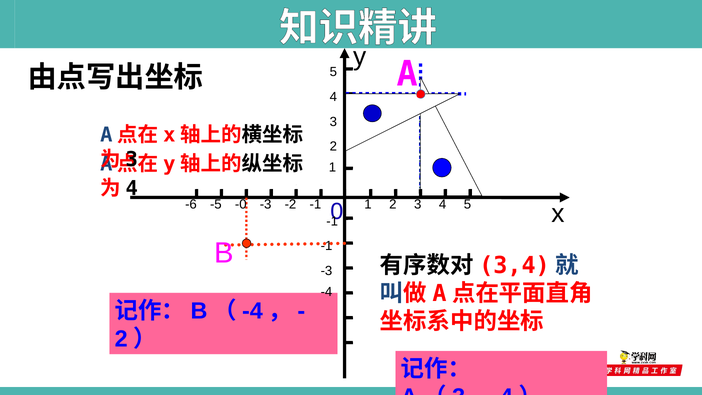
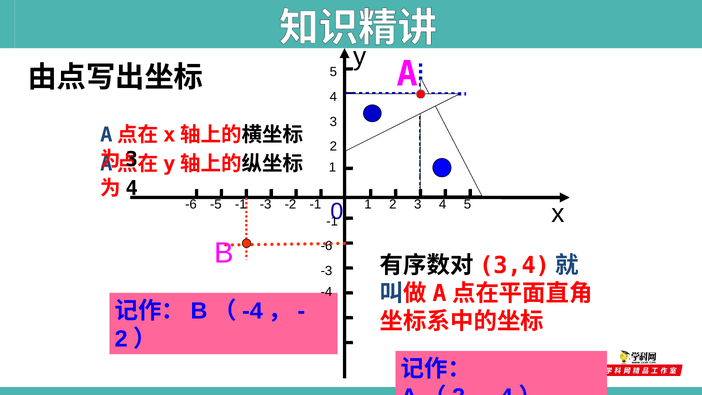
-0: -0 -> -1 (241, 205)
-1: -1 -> -6 (326, 246)
